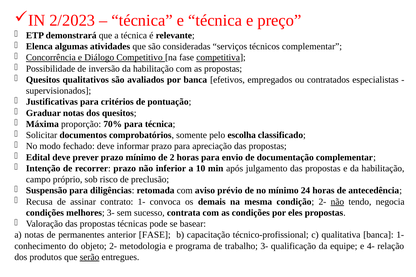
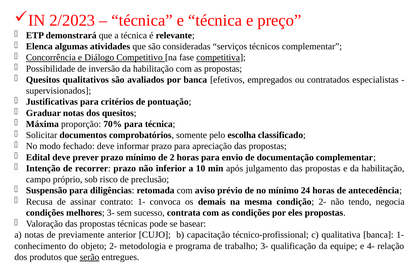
não underline: present -> none (337, 202)
permanentes: permanentes -> previamente (81, 235)
anterior FASE: FASE -> CUJO (155, 235)
